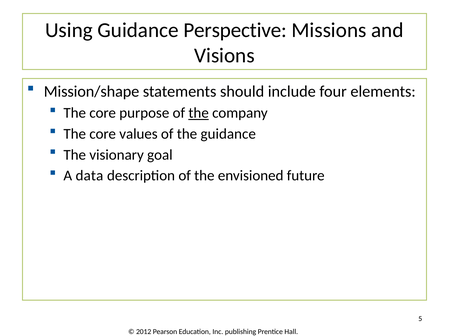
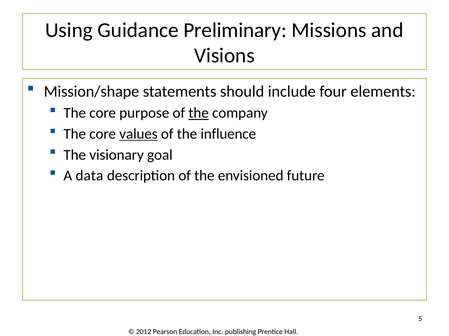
Perspective: Perspective -> Preliminary (235, 30)
values underline: none -> present (138, 134)
the guidance: guidance -> influence (228, 134)
